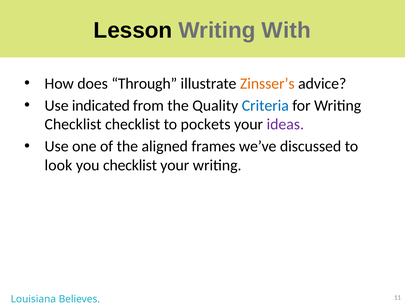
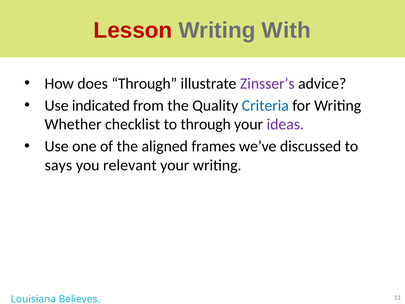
Lesson colour: black -> red (133, 30)
Zinsser’s colour: orange -> purple (267, 83)
Checklist: Checklist -> Whether (73, 124)
to pockets: pockets -> through (206, 124)
look: look -> says (58, 165)
you checklist: checklist -> relevant (130, 165)
